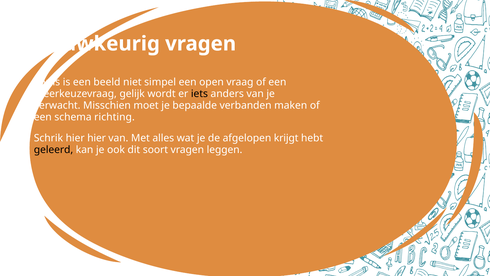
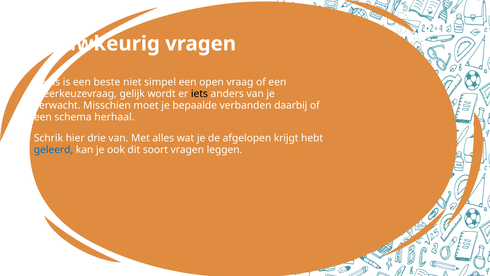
beeld: beeld -> beste (107, 82)
maken: maken -> daarbij (291, 105)
richting: richting -> herhaal (114, 117)
hier hier: hier -> drie (97, 138)
geleerd colour: black -> blue (54, 150)
